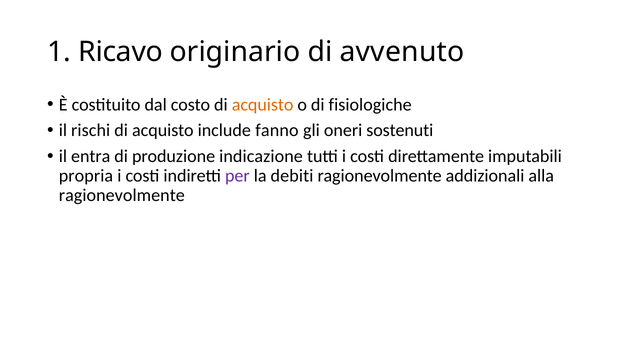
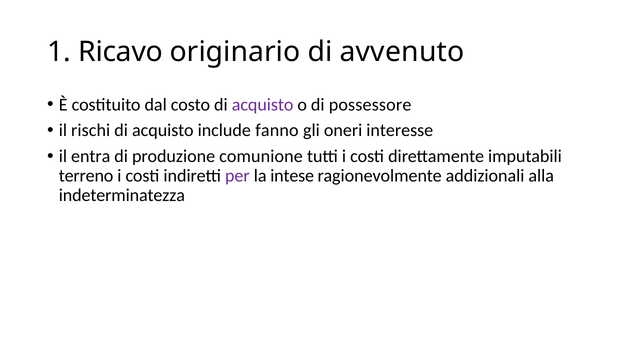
acquisto colour: orange -> purple (263, 105)
fisiologiche: fisiologiche -> possessore (370, 105)
sostenuti: sostenuti -> interesse (400, 131)
indicazione: indicazione -> comunione (261, 157)
propria: propria -> terreno (86, 176)
debiti: debiti -> intese (292, 176)
ragionevolmente: ragionevolmente -> indeterminatezza (122, 196)
